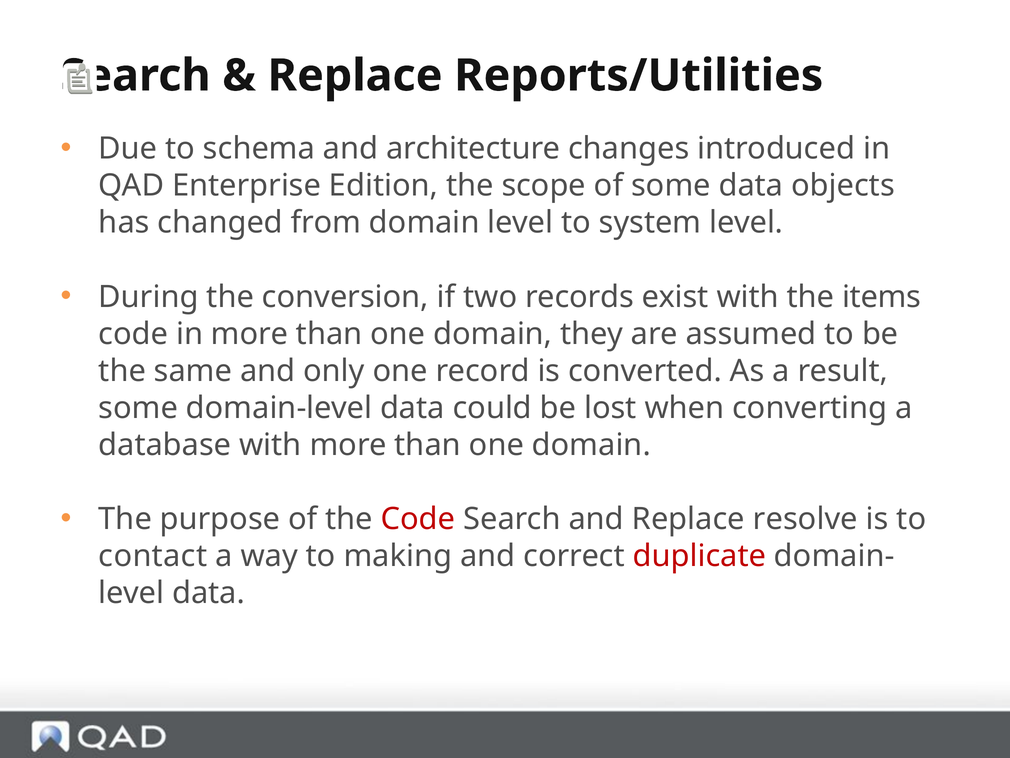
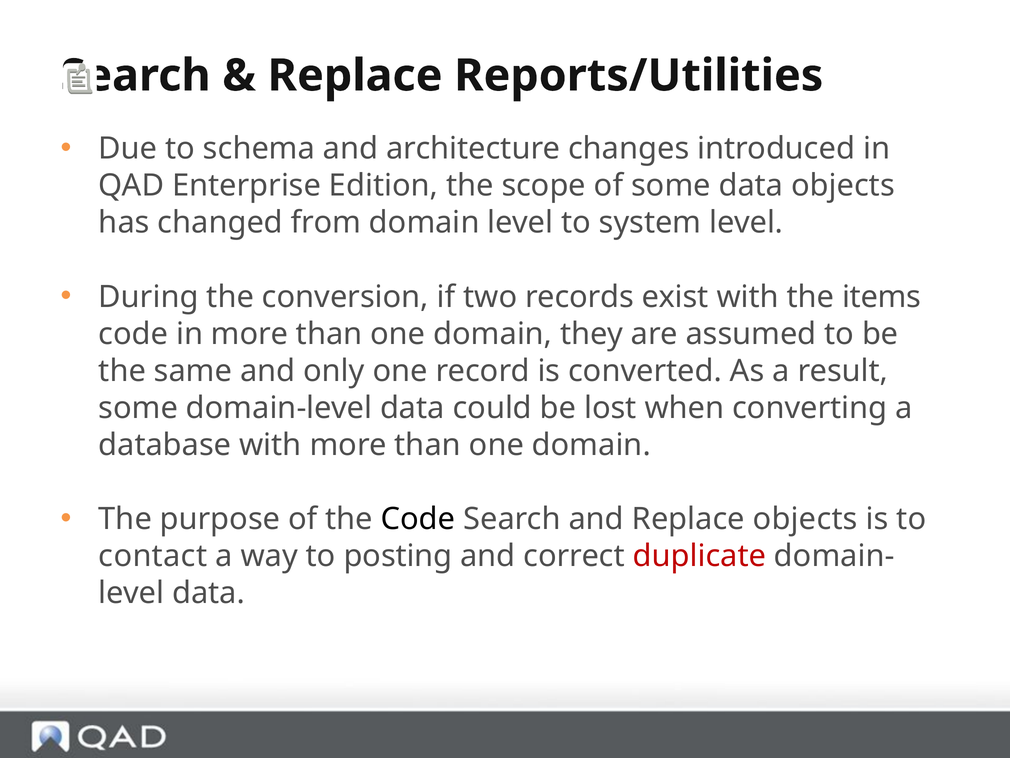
Code colour: red -> black (418, 519)
Replace resolve: resolve -> objects (805, 519)
making: making -> posting (398, 556)
